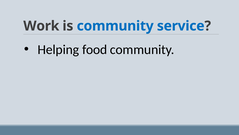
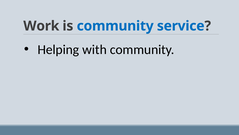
food: food -> with (94, 49)
